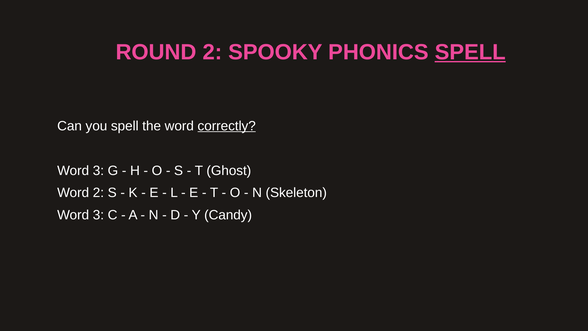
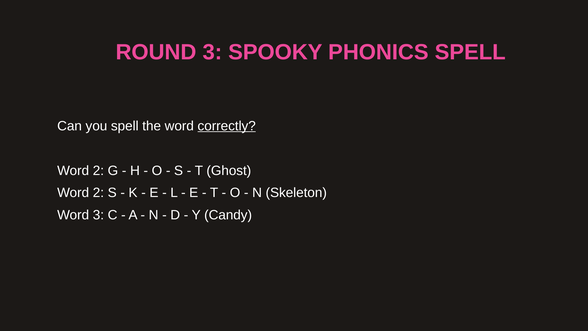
ROUND 2: 2 -> 3 (212, 52)
SPELL underline: present -> none (470, 52)
3: 3 -> 2 (98, 170)
